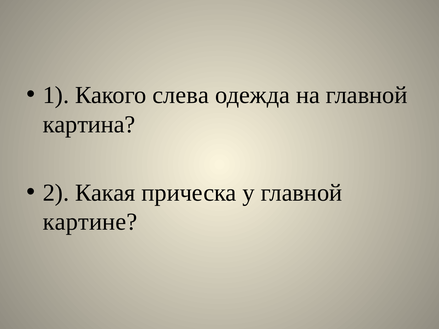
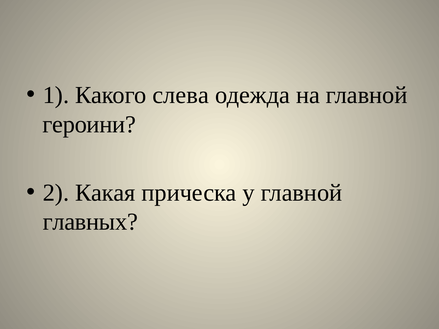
картина: картина -> героини (89, 125)
картине: картине -> главных (90, 222)
